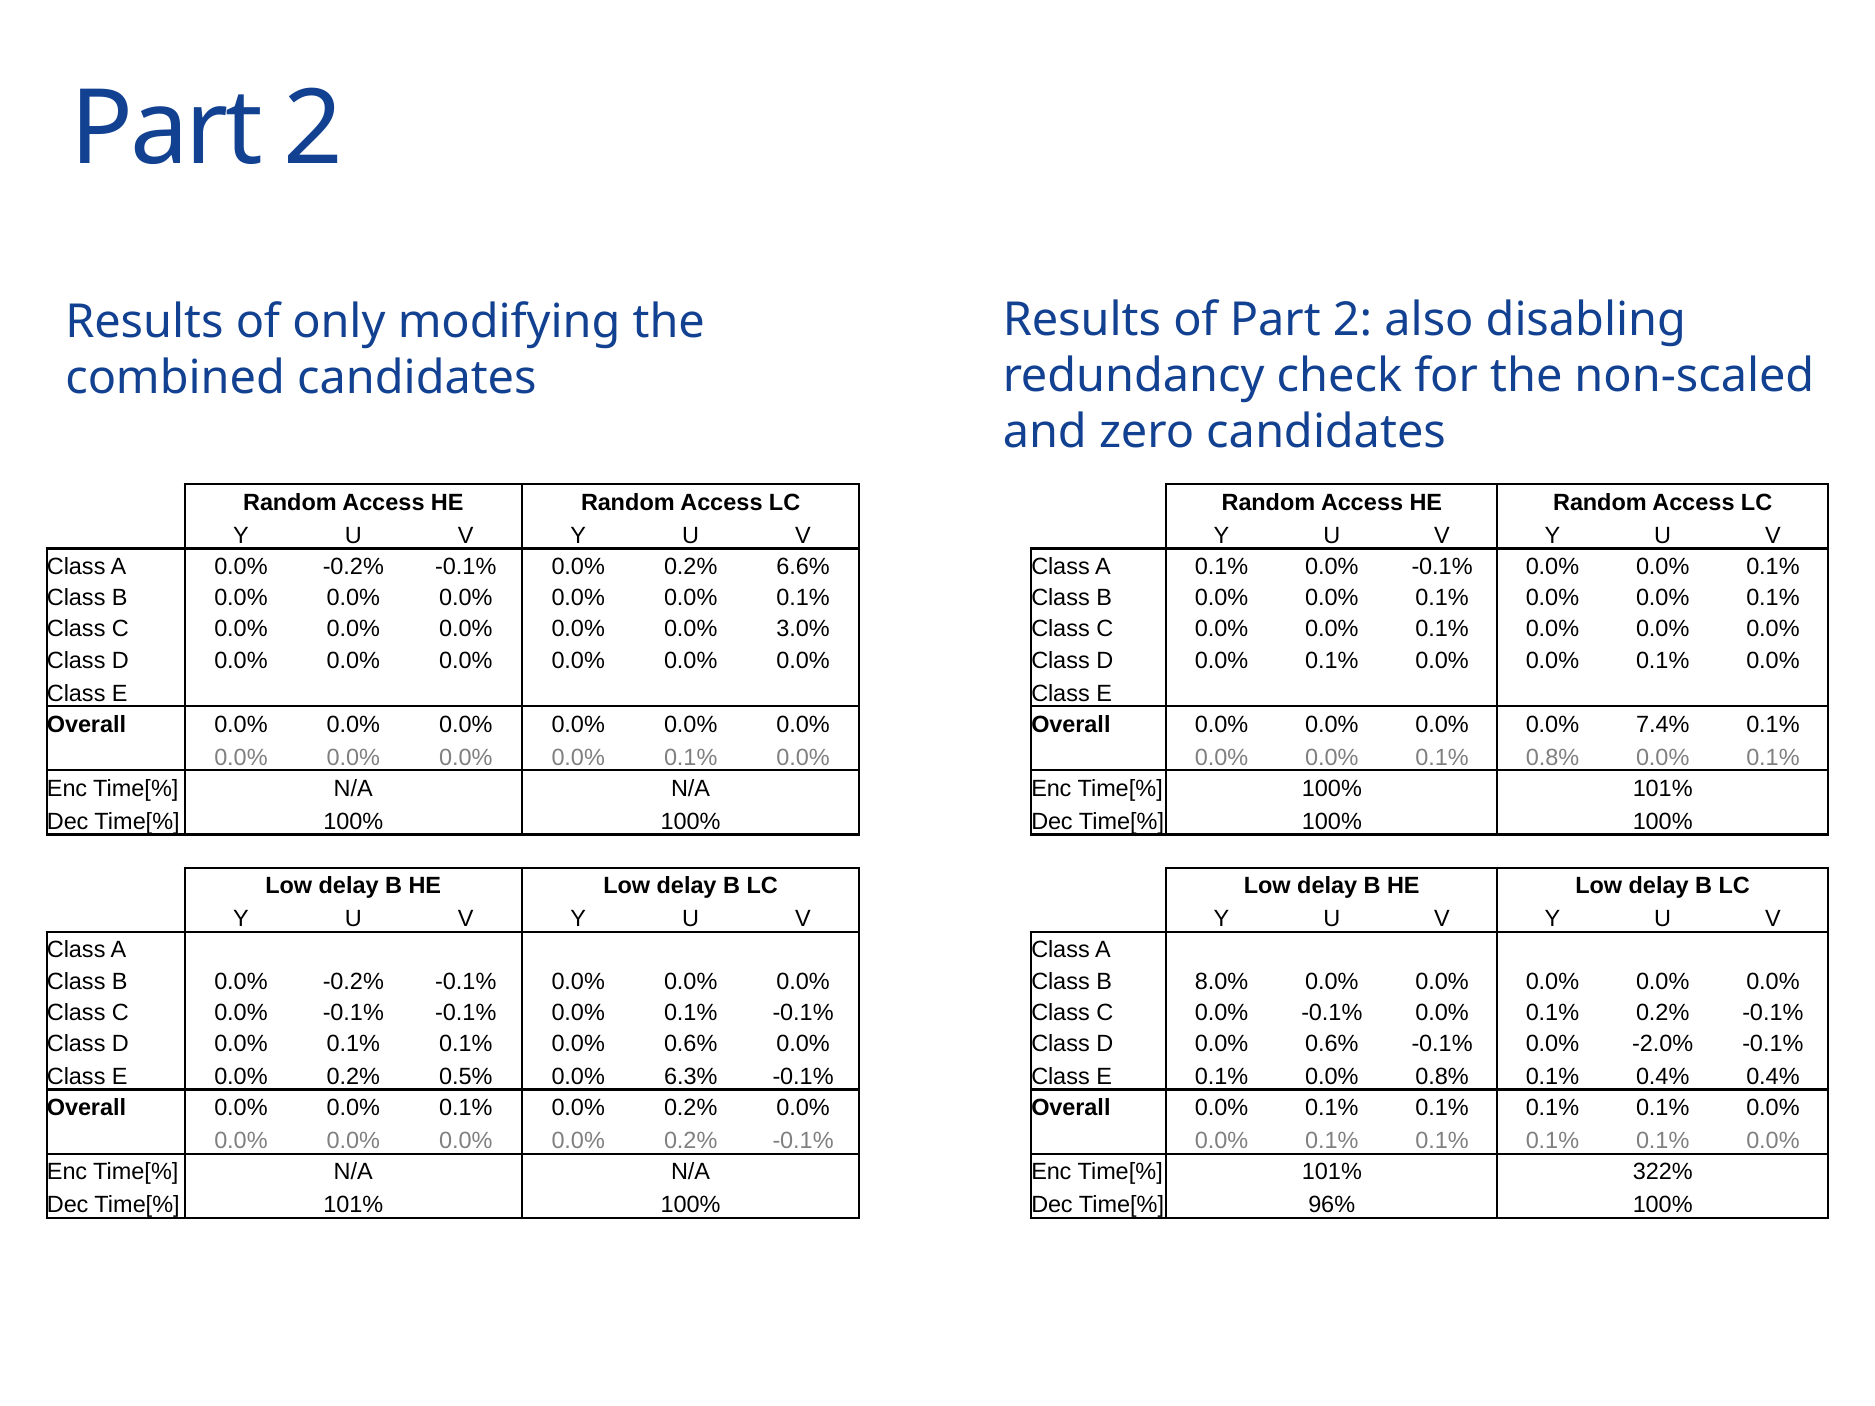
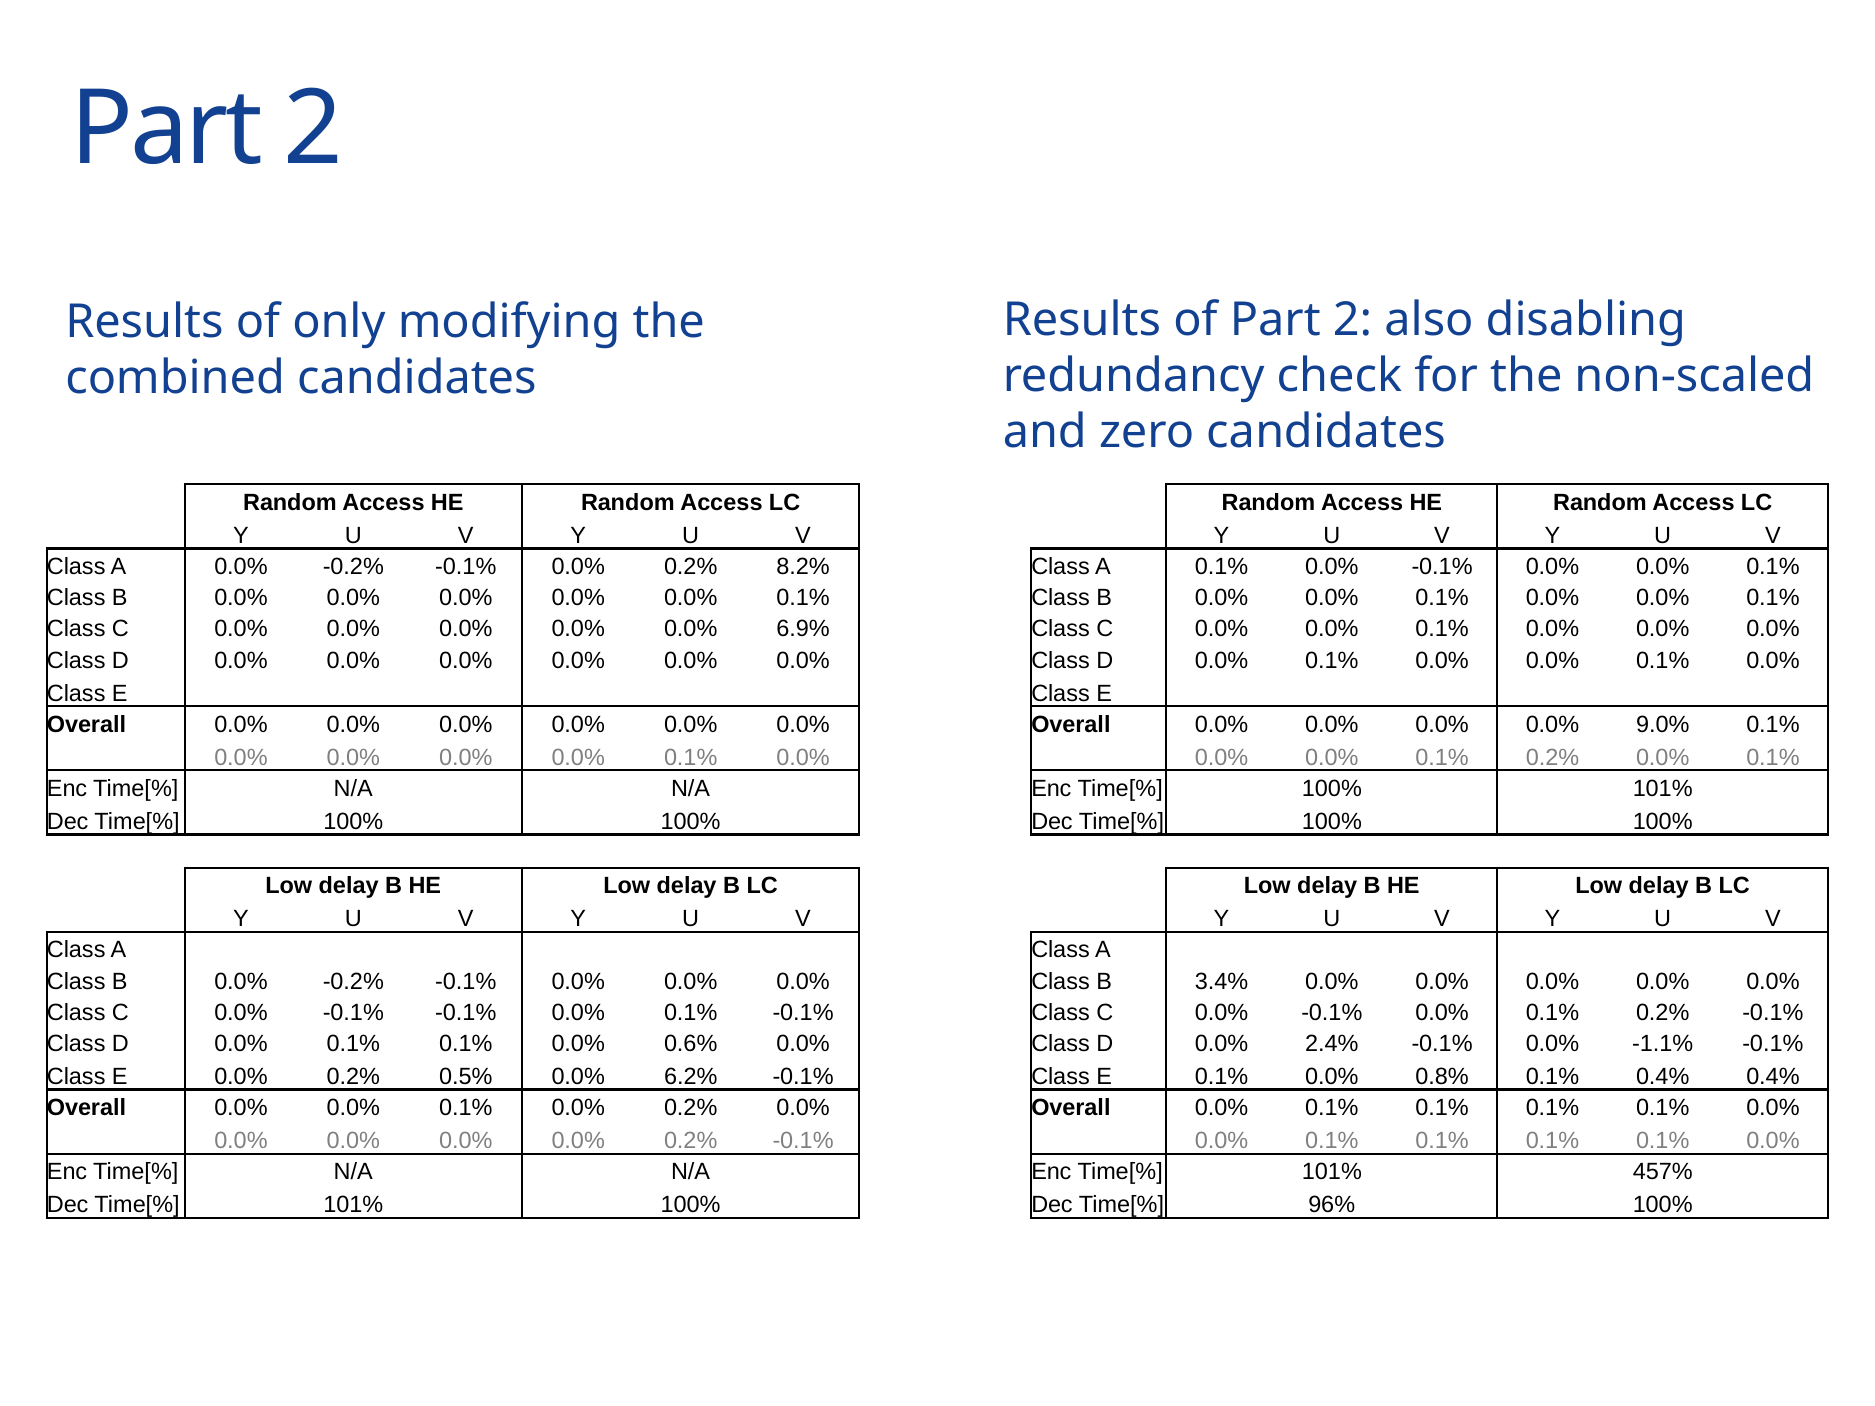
6.6%: 6.6% -> 8.2% (803, 567)
3.0%: 3.0% -> 6.9% (803, 629)
7.4%: 7.4% -> 9.0% (1663, 725)
0.0% 0.0% 0.1% 0.8%: 0.8% -> 0.2% (1552, 758)
8.0%: 8.0% -> 3.4% (1222, 982)
D 0.0% 0.6%: 0.6% -> 2.4% (1332, 1044)
-2.0%: -2.0% -> -1.1% (1663, 1044)
6.3%: 6.3% -> 6.2% (691, 1077)
322%: 322% -> 457% (1663, 1172)
